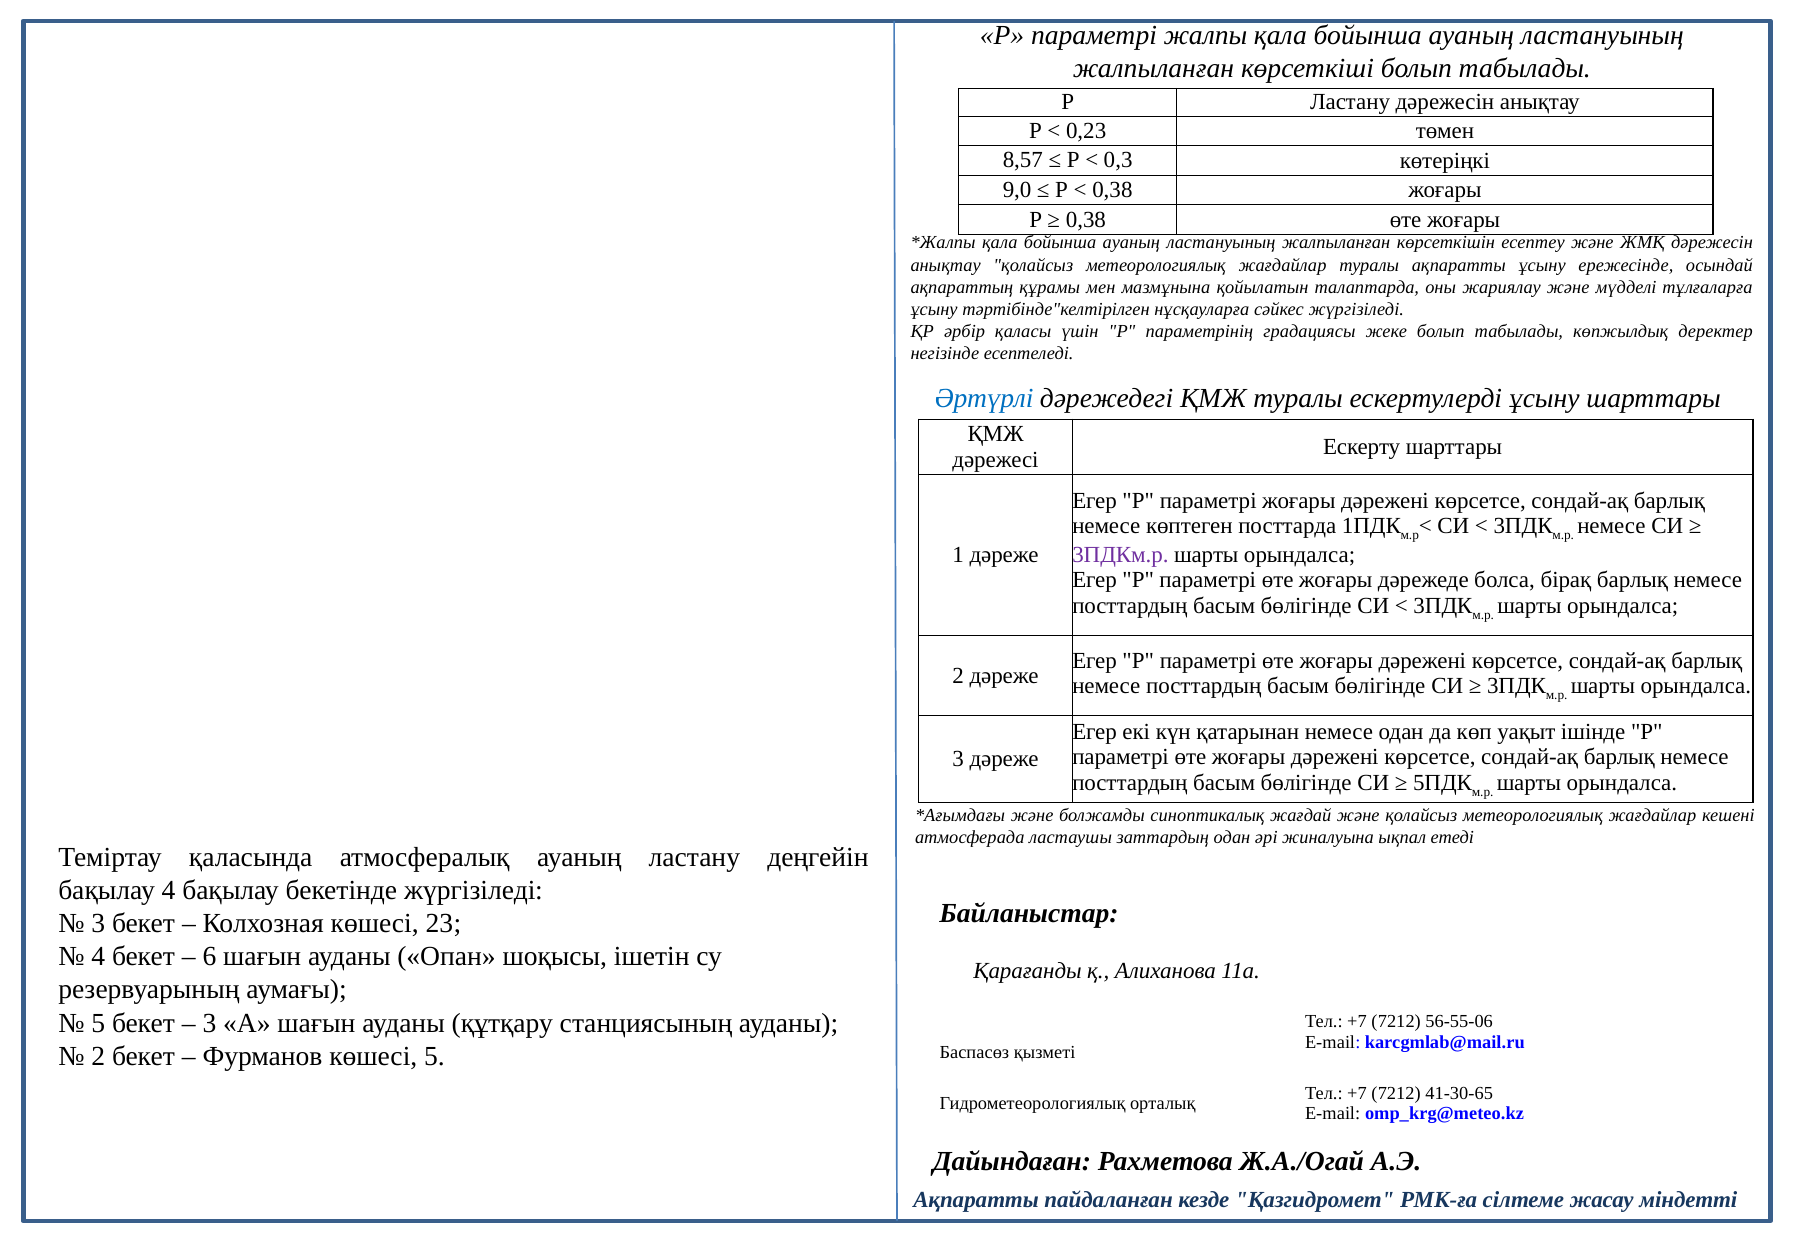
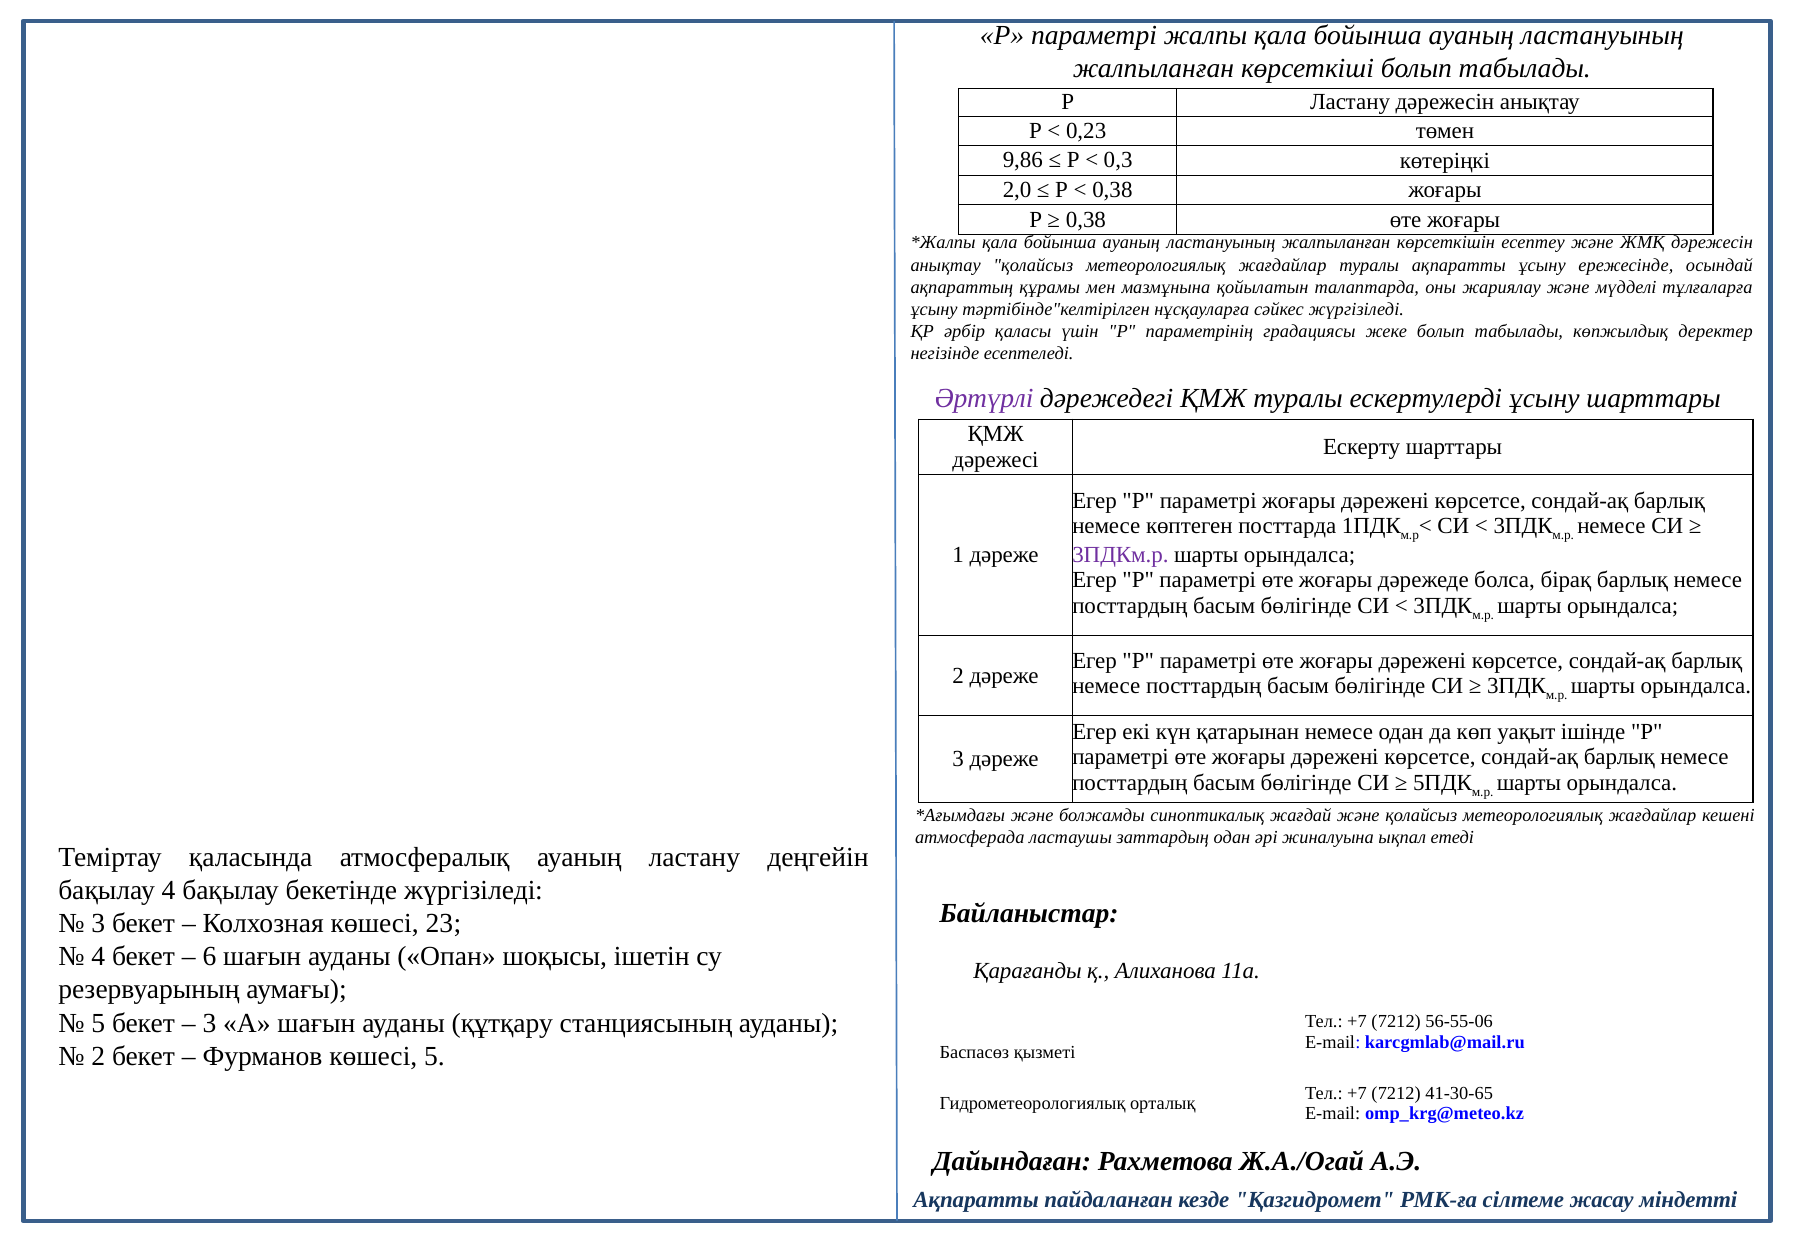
8,57: 8,57 -> 9,86 (1023, 160)
9,0: 9,0 -> 2,0 (1017, 190)
Әртүрлі colour: blue -> purple (984, 399)
